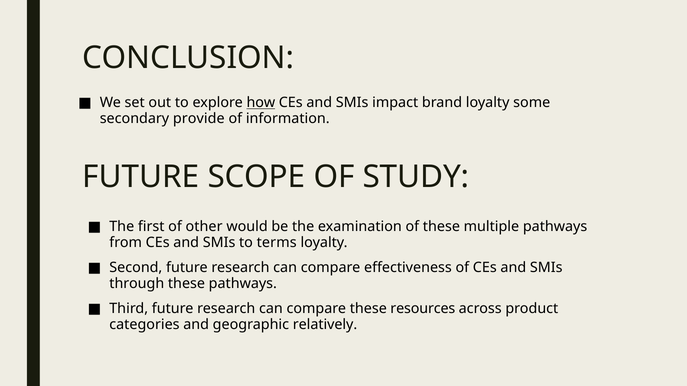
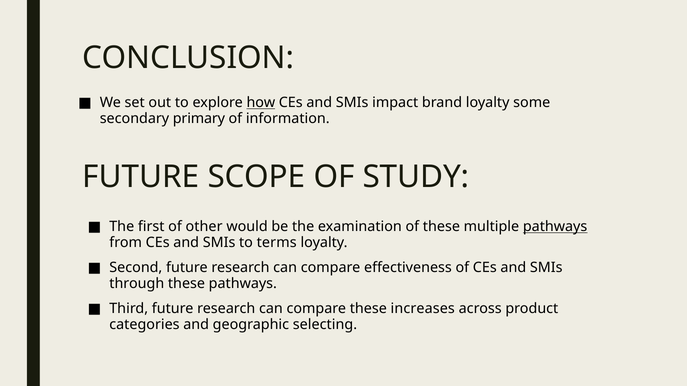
provide: provide -> primary (199, 119)
pathways underline: none -> present (555, 227)
resources: resources -> increases (423, 309)
relatively: relatively -> selecting (325, 325)
